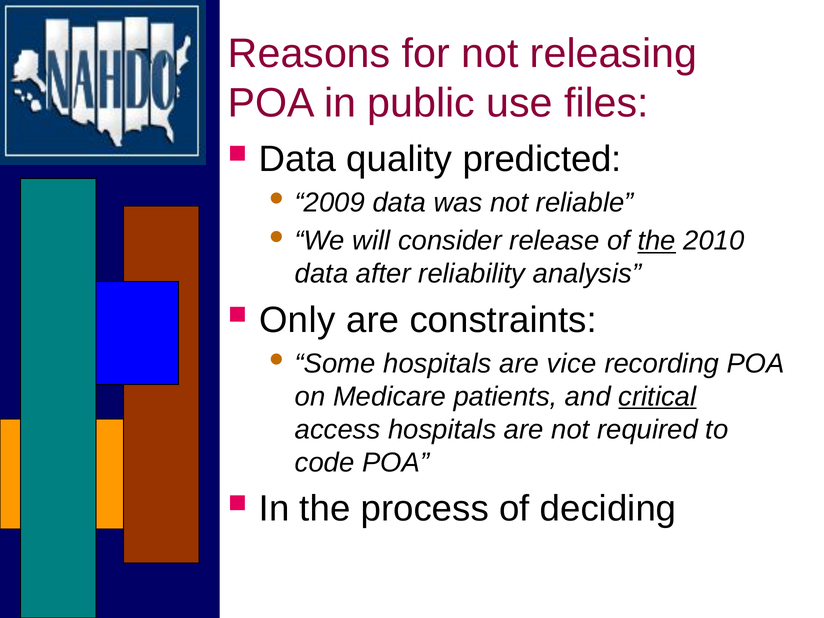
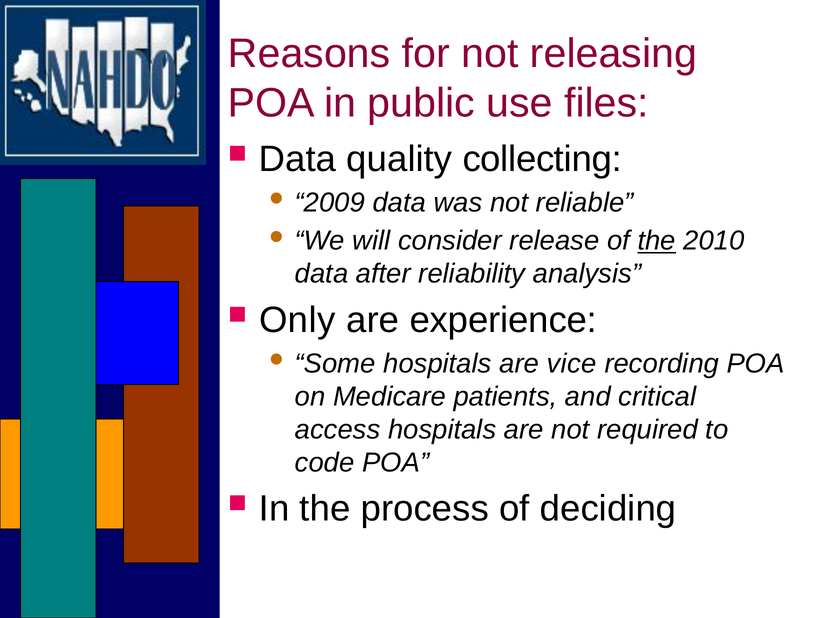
predicted: predicted -> collecting (542, 159)
constraints: constraints -> experience (503, 320)
critical underline: present -> none (657, 397)
